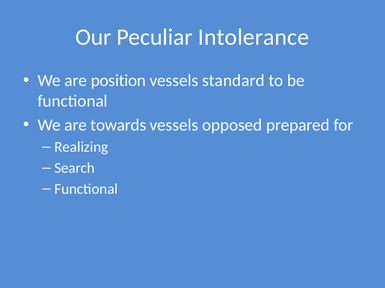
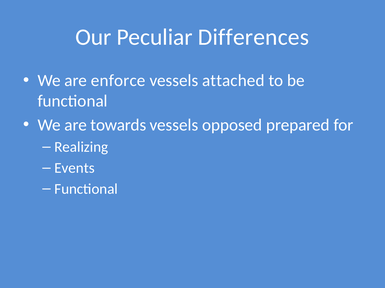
Intolerance: Intolerance -> Differences (254, 37)
position: position -> enforce (118, 81)
standard: standard -> attached (233, 81)
Search: Search -> Events (74, 168)
